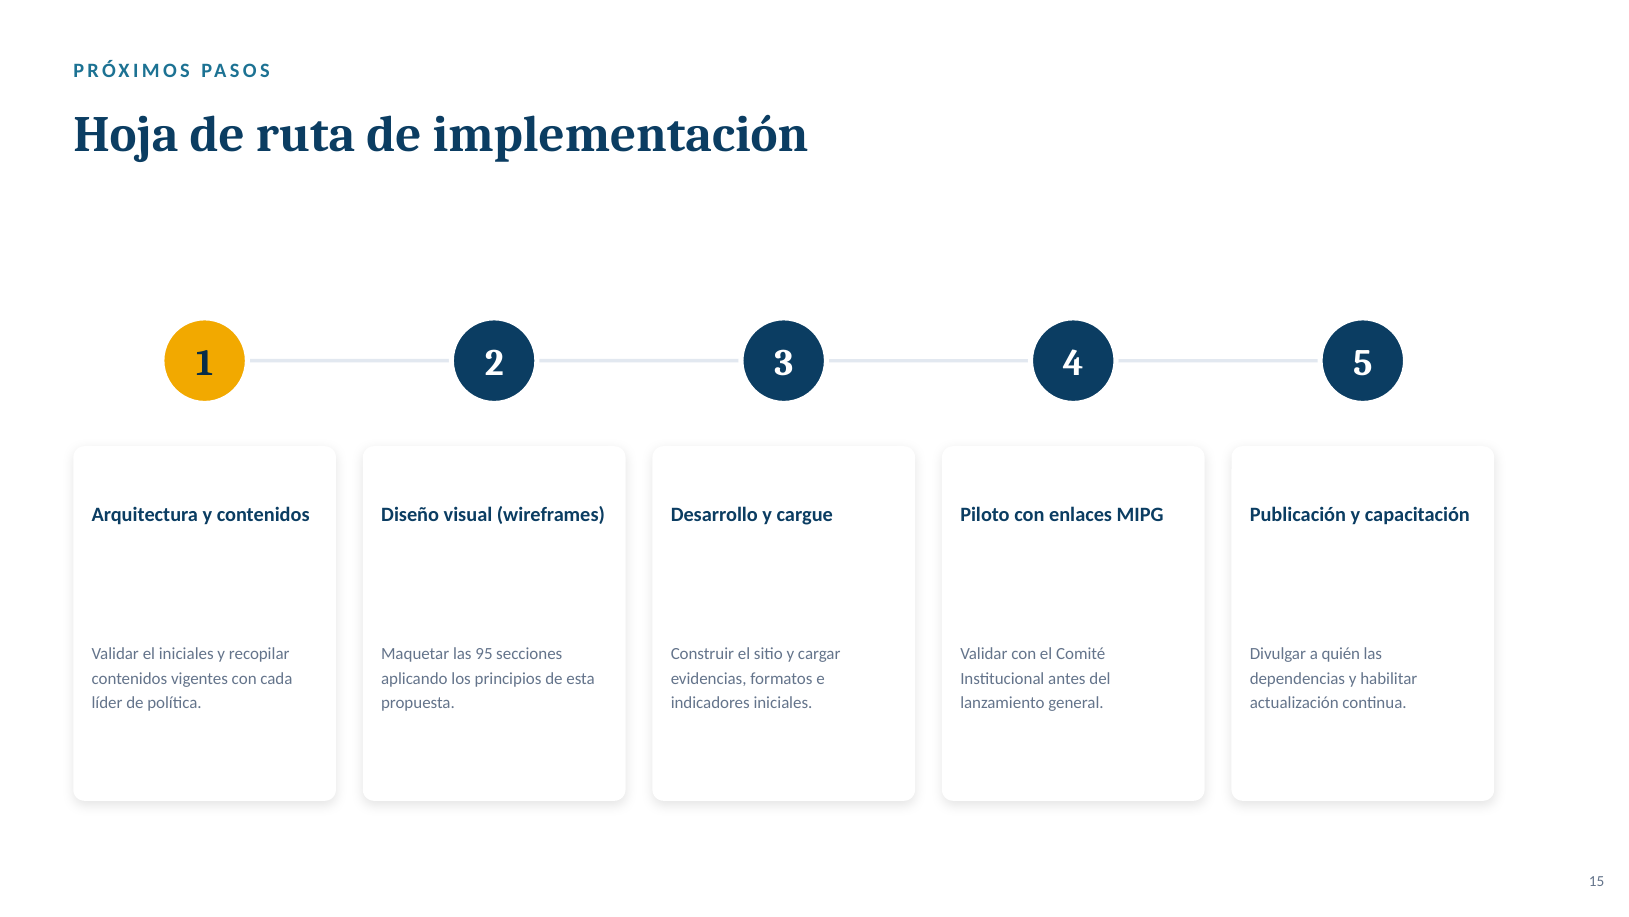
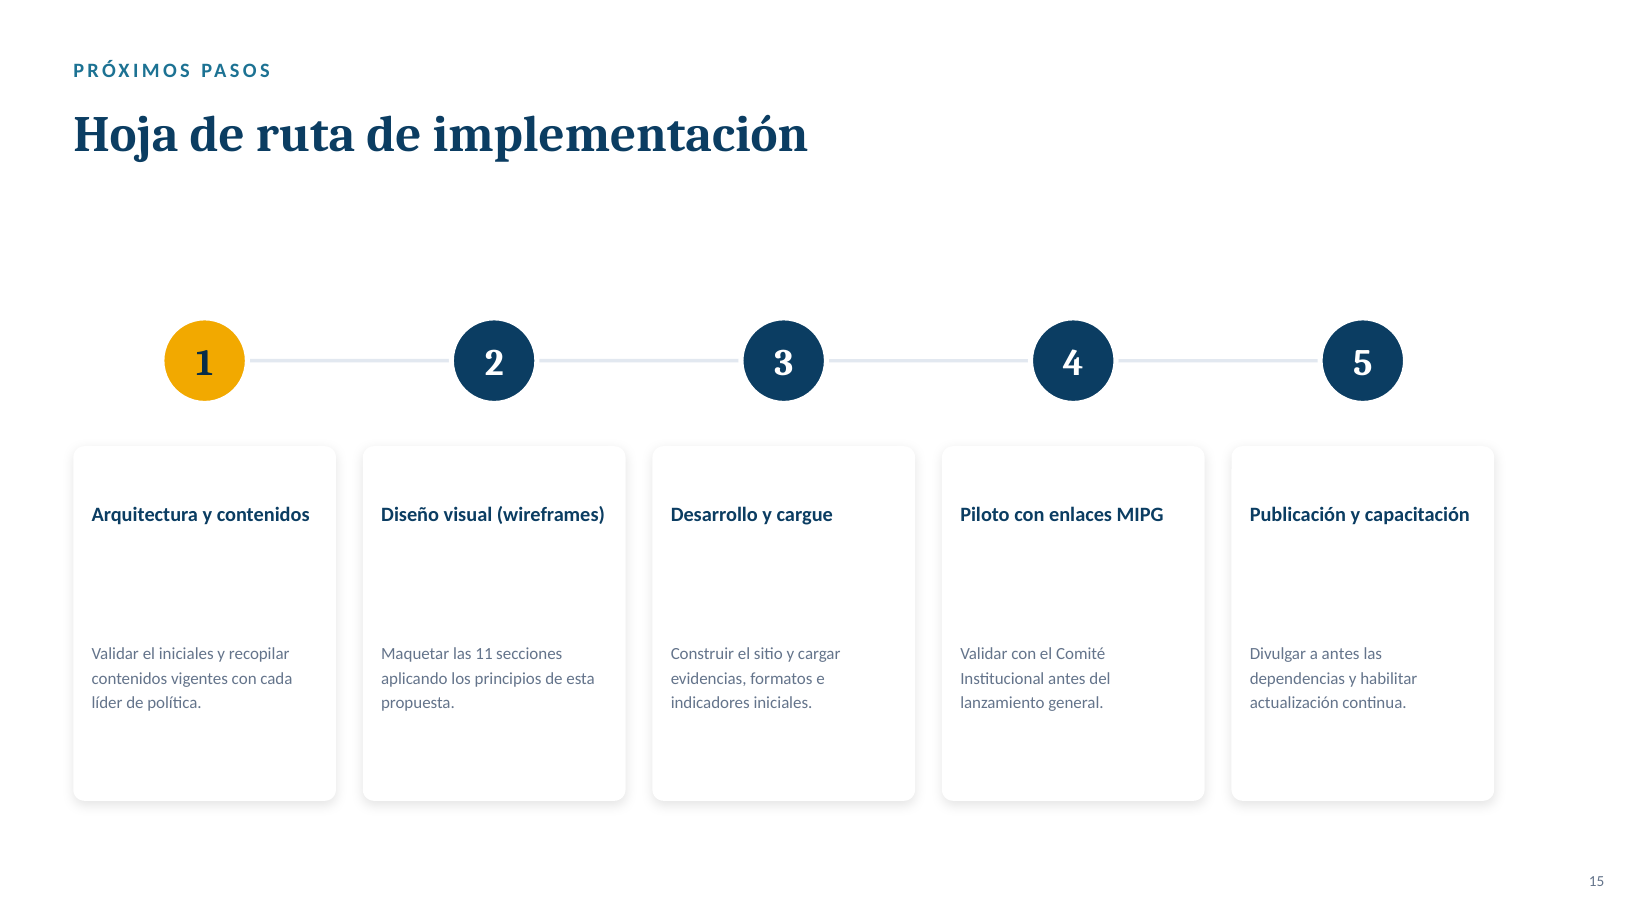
95: 95 -> 11 (484, 654)
a quién: quién -> antes (1341, 654)
